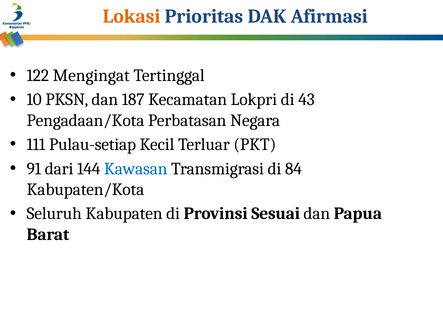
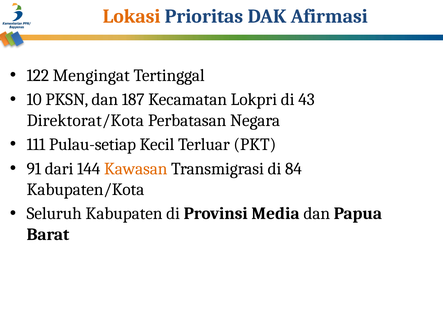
Pengadaan/Kota: Pengadaan/Kota -> Direktorat/Kota (85, 120)
Kawasan colour: blue -> orange (136, 168)
Sesuai: Sesuai -> Media (276, 213)
